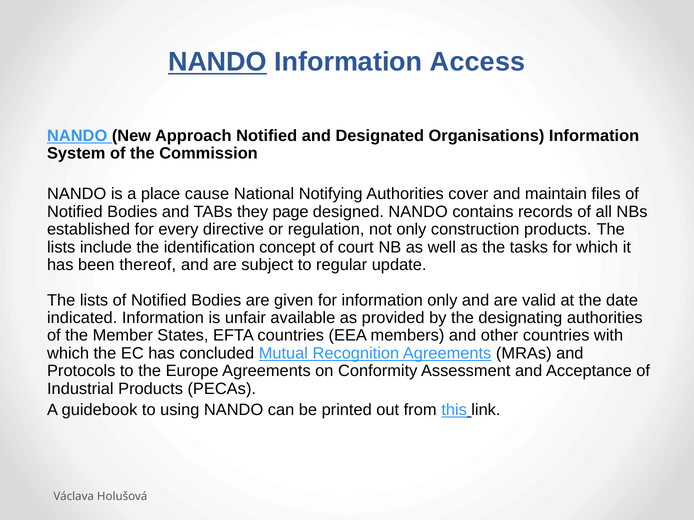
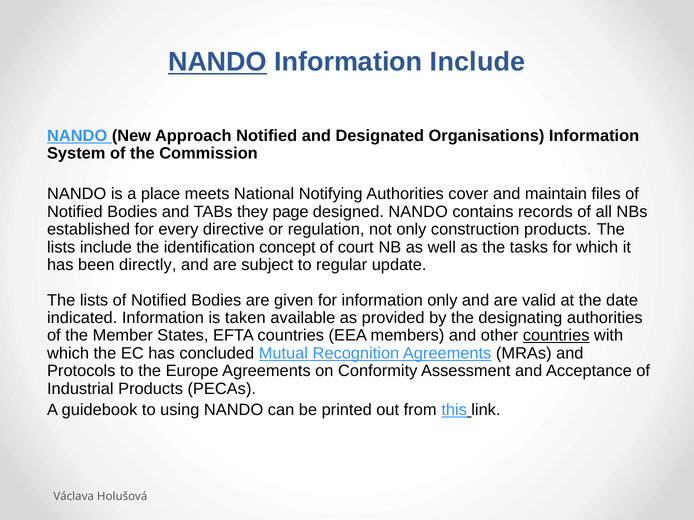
Information Access: Access -> Include (478, 62)
cause: cause -> meets (207, 194)
thereof: thereof -> directly (148, 265)
unfair: unfair -> taken (245, 318)
countries underline: none -> present (556, 336)
